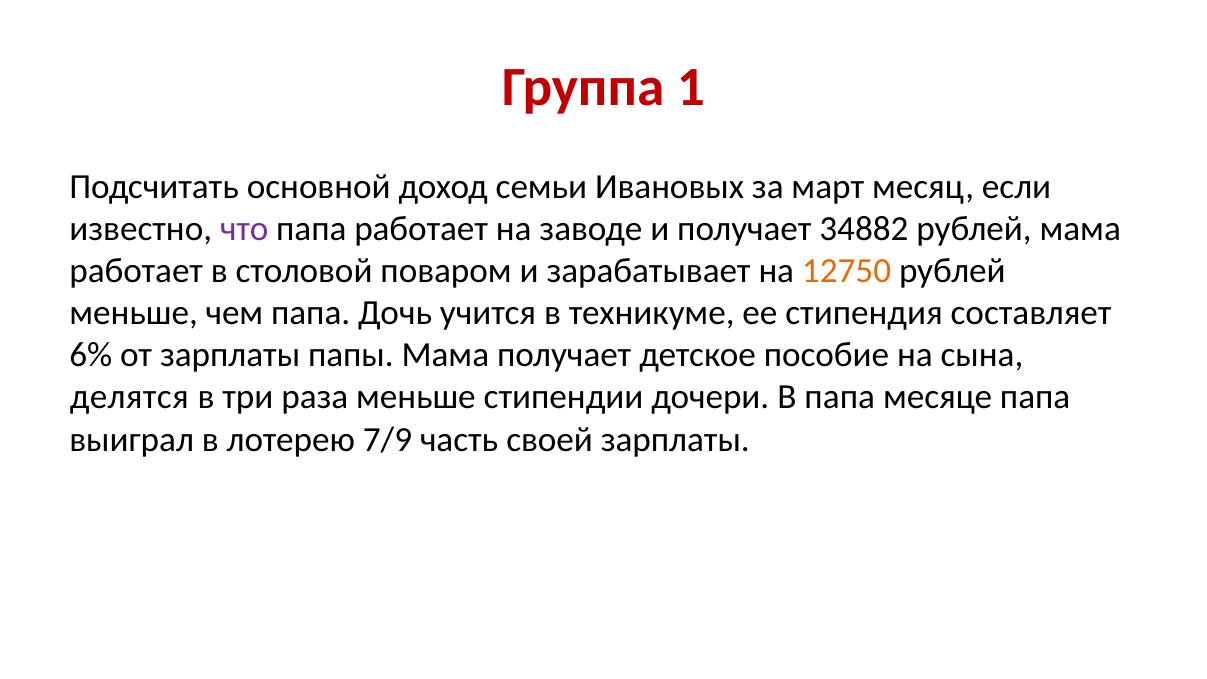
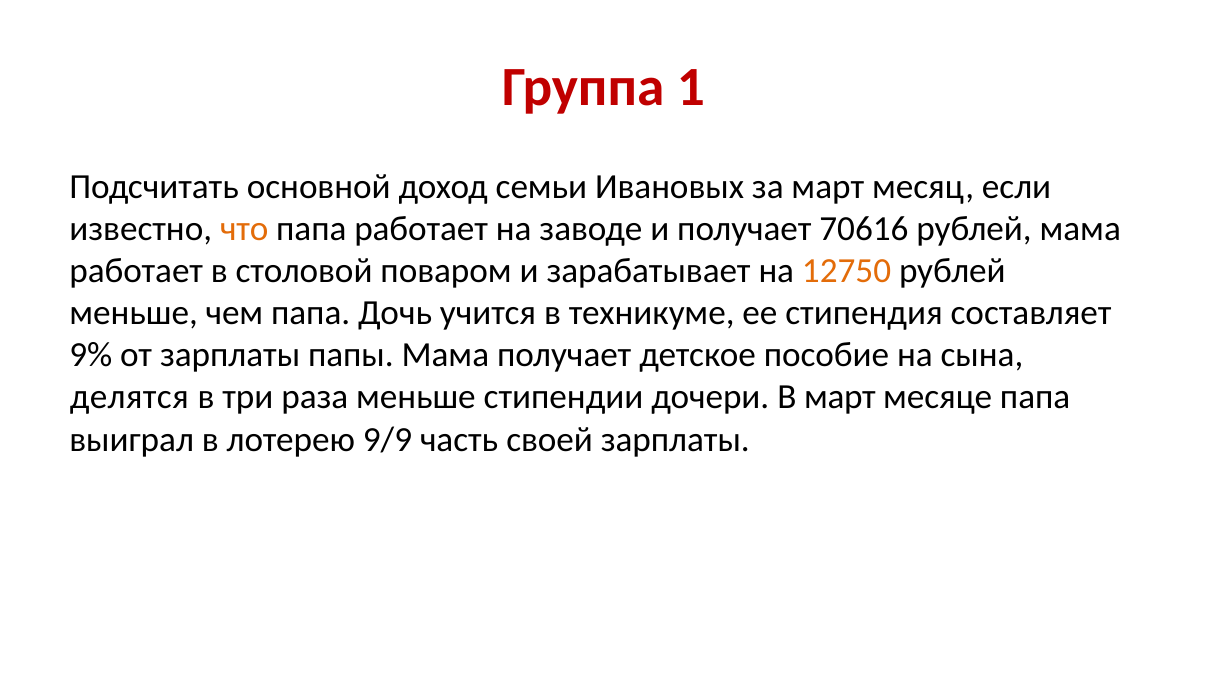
что colour: purple -> orange (244, 229)
34882: 34882 -> 70616 (864, 229)
6%: 6% -> 9% (91, 355)
В папа: папа -> март (840, 397)
7/9: 7/9 -> 9/9 (387, 439)
